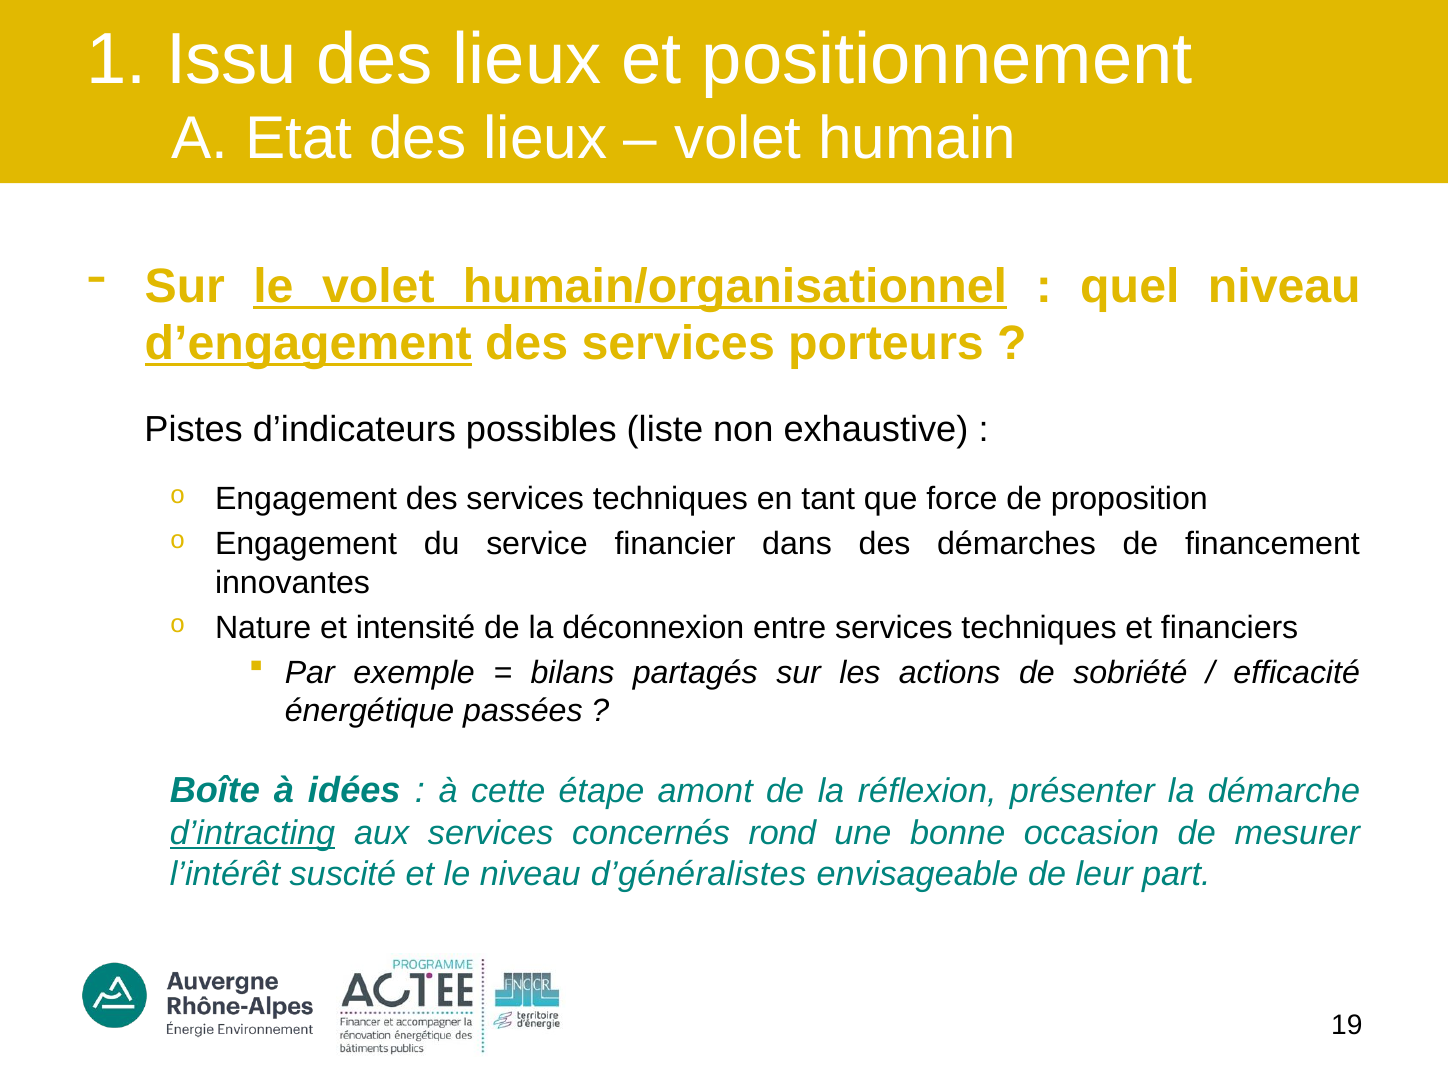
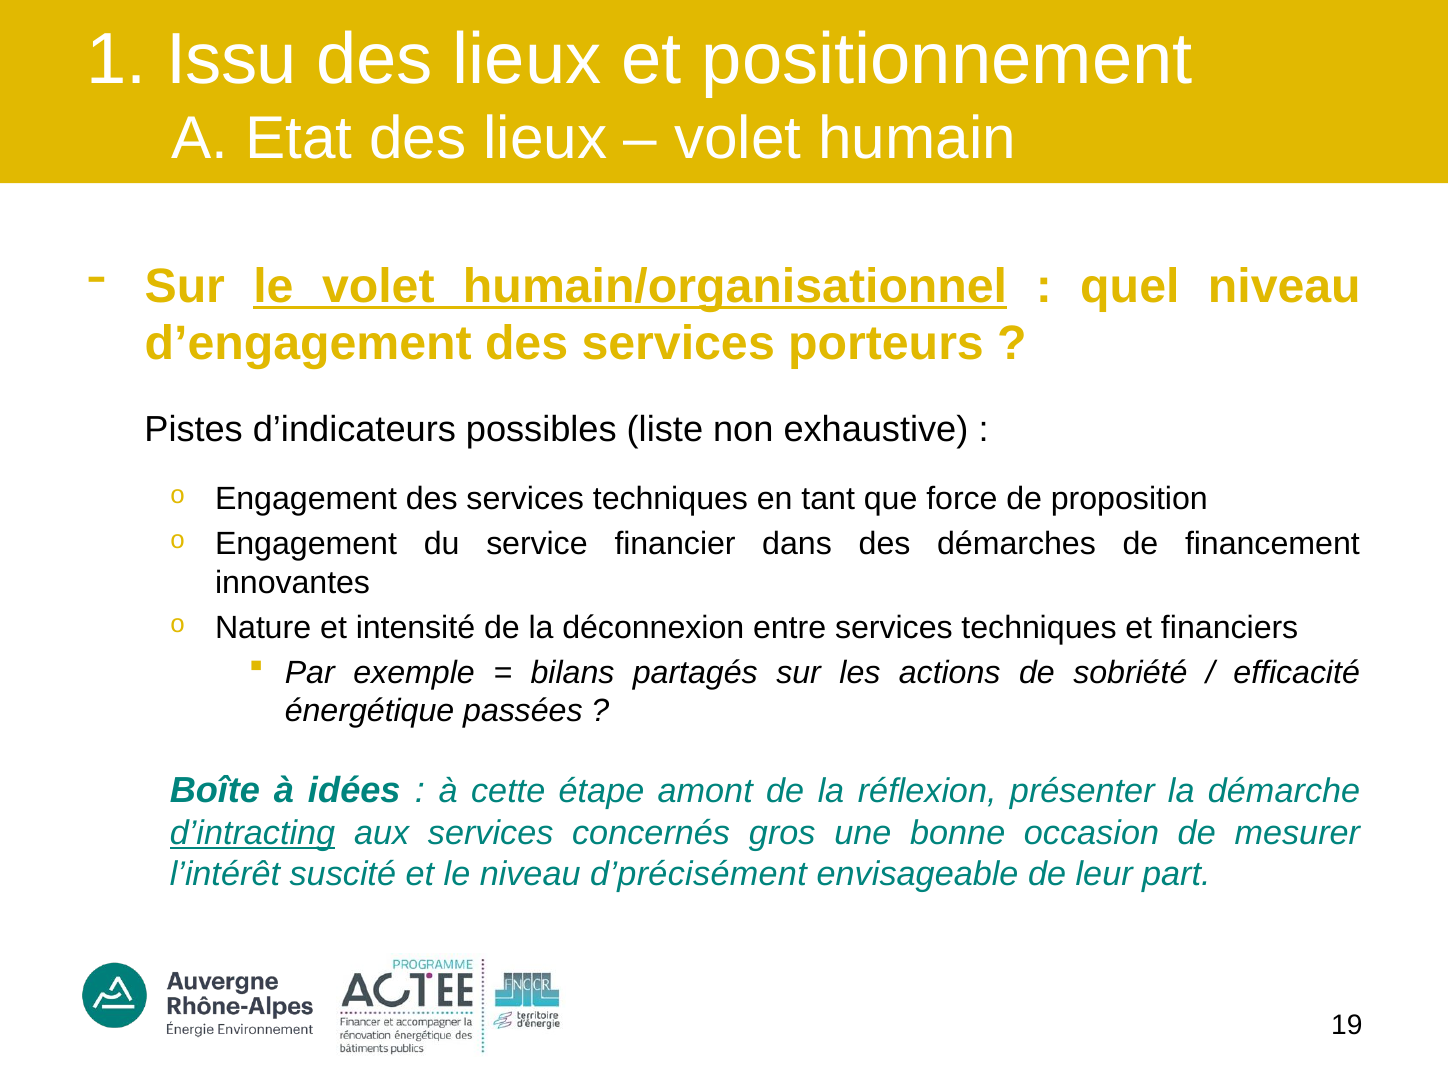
d’engagement underline: present -> none (308, 344)
rond: rond -> gros (782, 833)
d’généralistes: d’généralistes -> d’précisément (699, 874)
